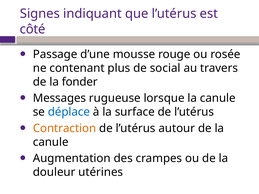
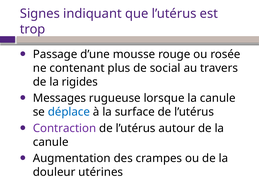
côté: côté -> trop (33, 29)
fonder: fonder -> rigides (80, 82)
Contraction colour: orange -> purple (65, 128)
